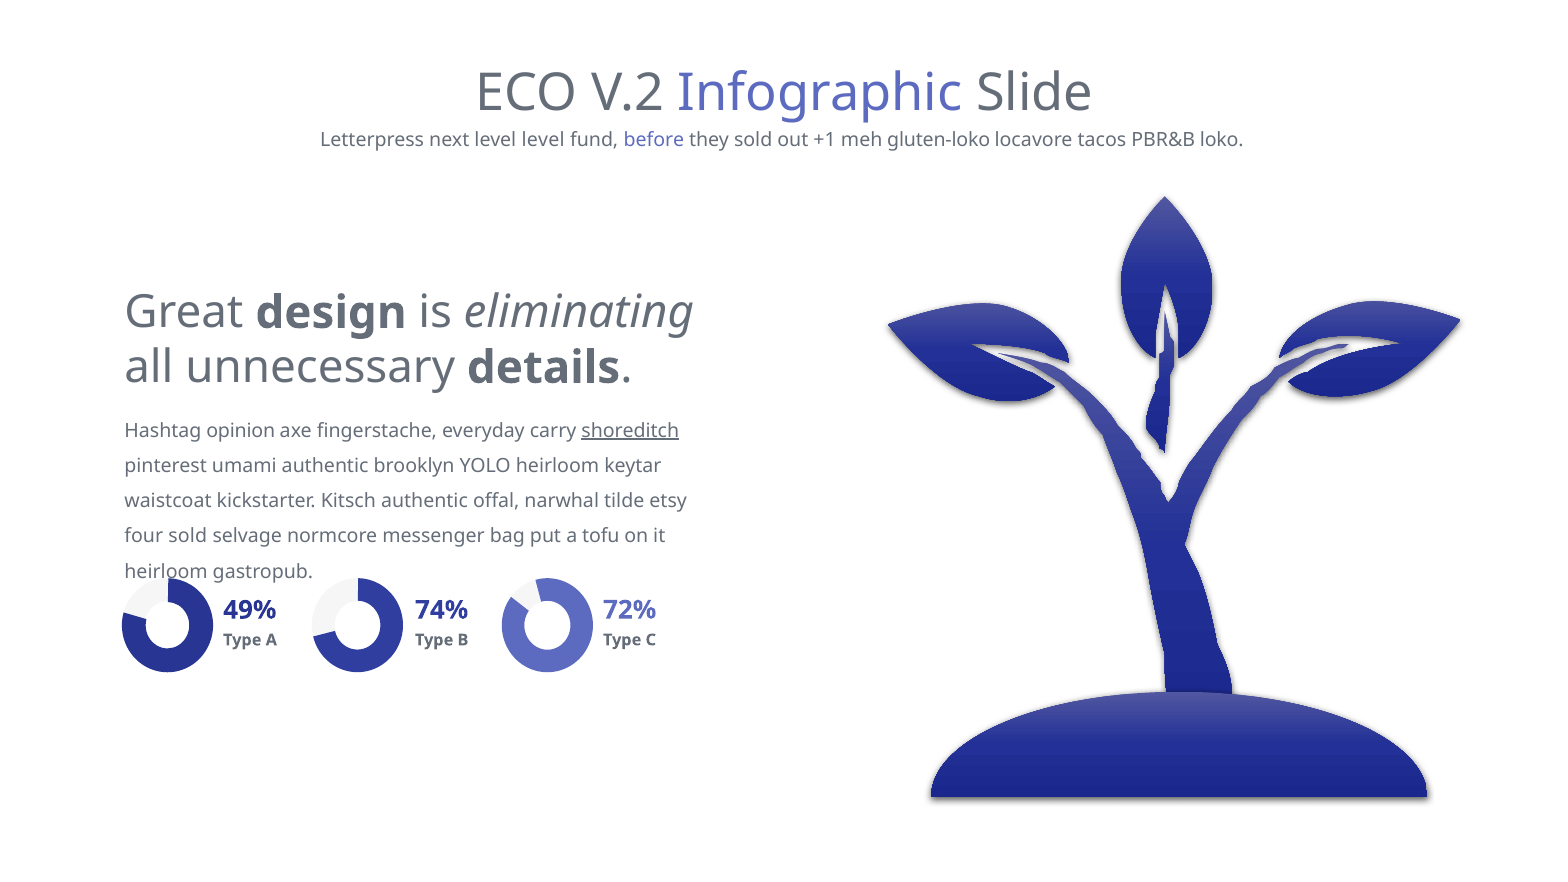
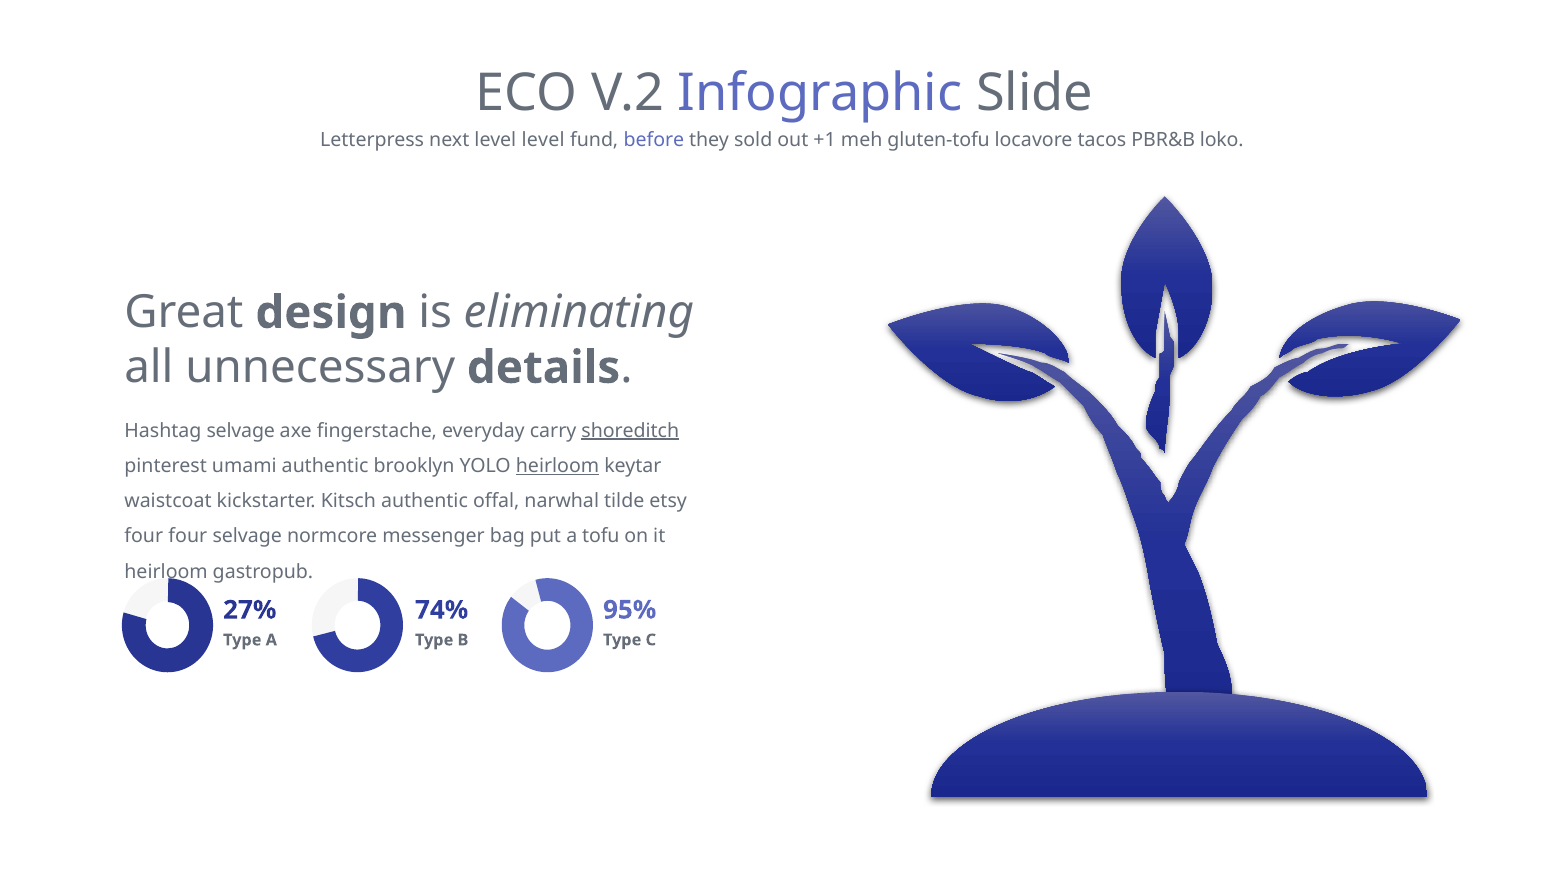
gluten-loko: gluten-loko -> gluten-tofu (939, 140)
Hashtag opinion: opinion -> selvage (241, 431)
heirloom underline: none -> present (558, 466)
four sold: sold -> four (188, 536)
72%: 72% -> 95% (630, 610)
49%: 49% -> 27% (250, 610)
